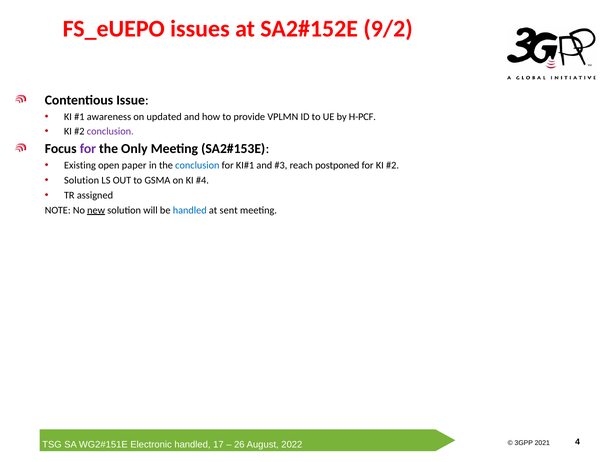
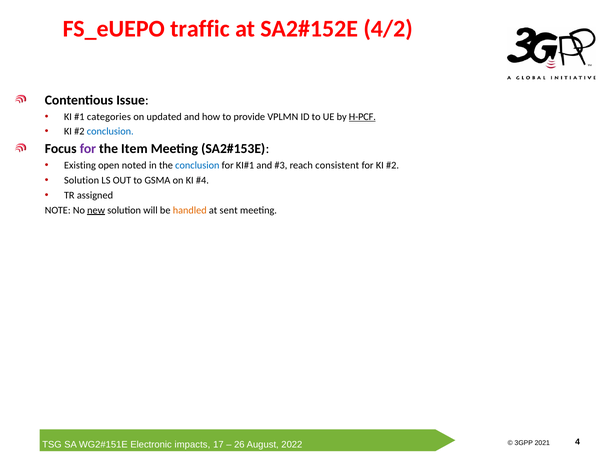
issues: issues -> traffic (200, 29)
9/2: 9/2 -> 4/2 (388, 29)
awareness: awareness -> categories (109, 117)
H-PCF underline: none -> present (362, 117)
conclusion colour: purple -> blue (110, 132)
Only: Only -> Item (134, 149)
paper: paper -> noted (134, 165)
postponed: postponed -> consistent (337, 165)
handled colour: blue -> orange (190, 210)
handled: handled -> impacts (192, 445)
